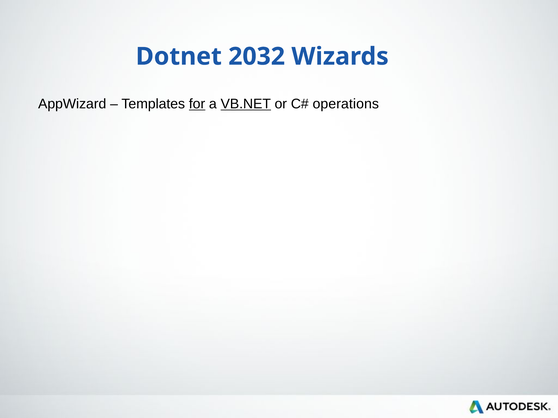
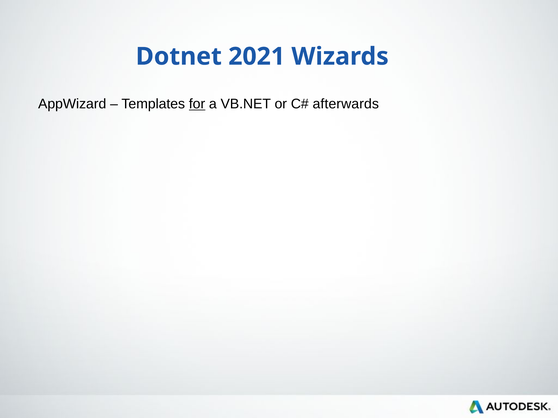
2032: 2032 -> 2021 (257, 57)
VB.NET underline: present -> none (246, 104)
operations: operations -> afterwards (346, 104)
